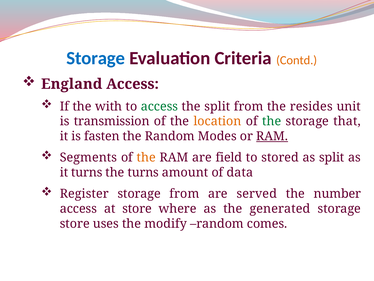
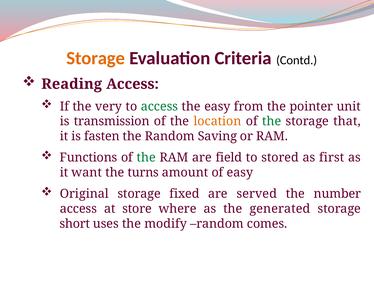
Storage colour: blue -> orange (96, 58)
Contd colour: orange -> black (297, 60)
England: England -> Reading (72, 84)
with: with -> very (109, 106)
the split: split -> easy (217, 106)
resides: resides -> pointer (311, 106)
Modes: Modes -> Saving (217, 136)
RAM underline: present -> none (272, 136)
Segments: Segments -> Functions (88, 157)
the colour: orange -> green (146, 157)
as split: split -> first (332, 157)
it turns: turns -> want (87, 172)
of data: data -> easy (240, 172)
Register: Register -> Original (84, 193)
storage from: from -> fixed (184, 193)
store: store -> short (75, 223)
